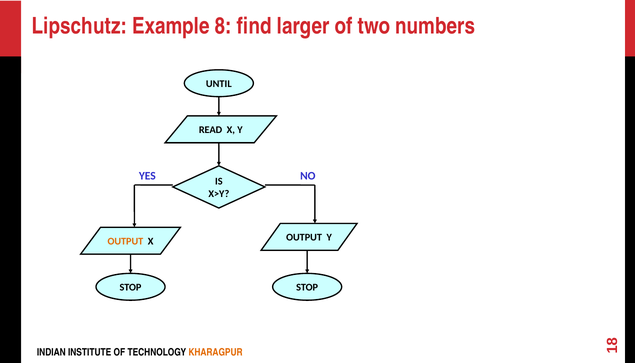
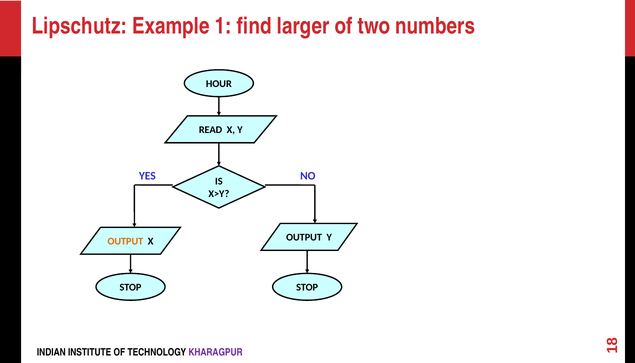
Example 8: 8 -> 1 (223, 26)
UNTIL: UNTIL -> HOUR (219, 84)
KHARAGPUR colour: orange -> purple (216, 352)
